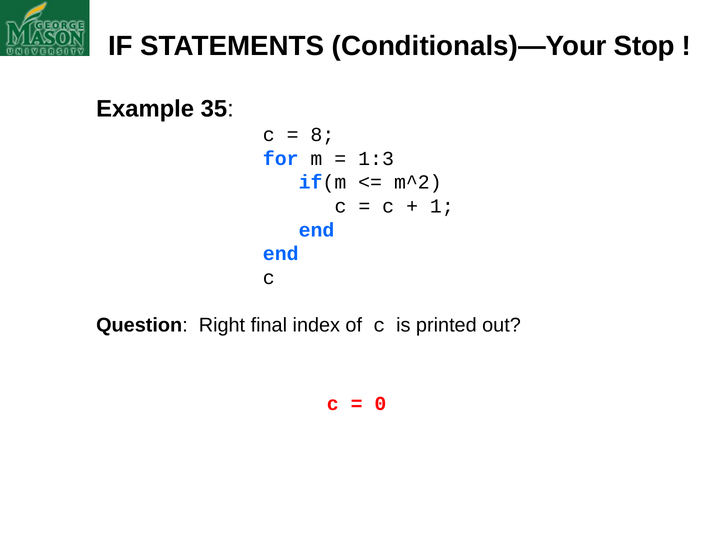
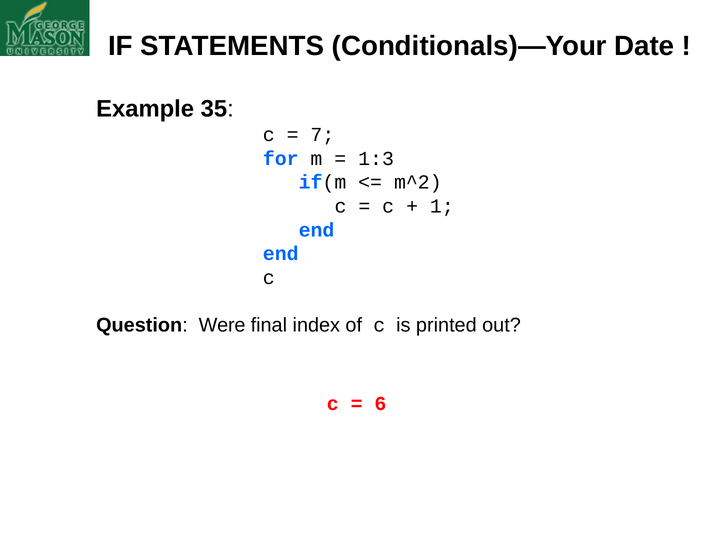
Stop: Stop -> Date (644, 46)
8: 8 -> 7 (322, 135)
Right: Right -> Were (222, 325)
0: 0 -> 6 (380, 404)
